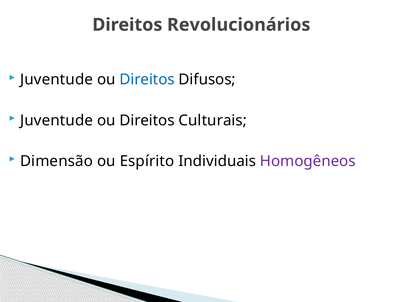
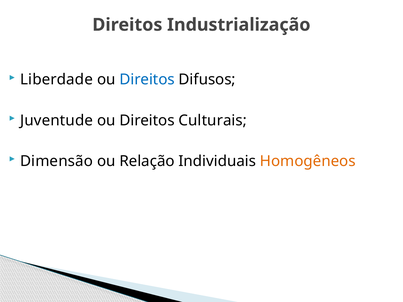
Revolucionários: Revolucionários -> Industrialização (239, 25)
Juventude: Juventude -> Liberdade (57, 80)
Espírito: Espírito -> Relação (147, 161)
Homogêneos colour: purple -> orange (308, 161)
